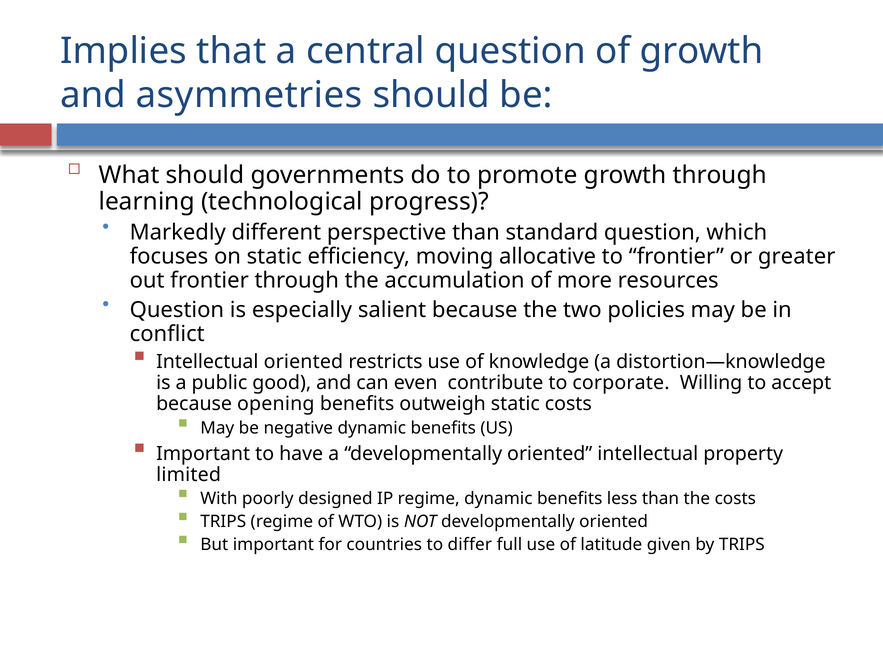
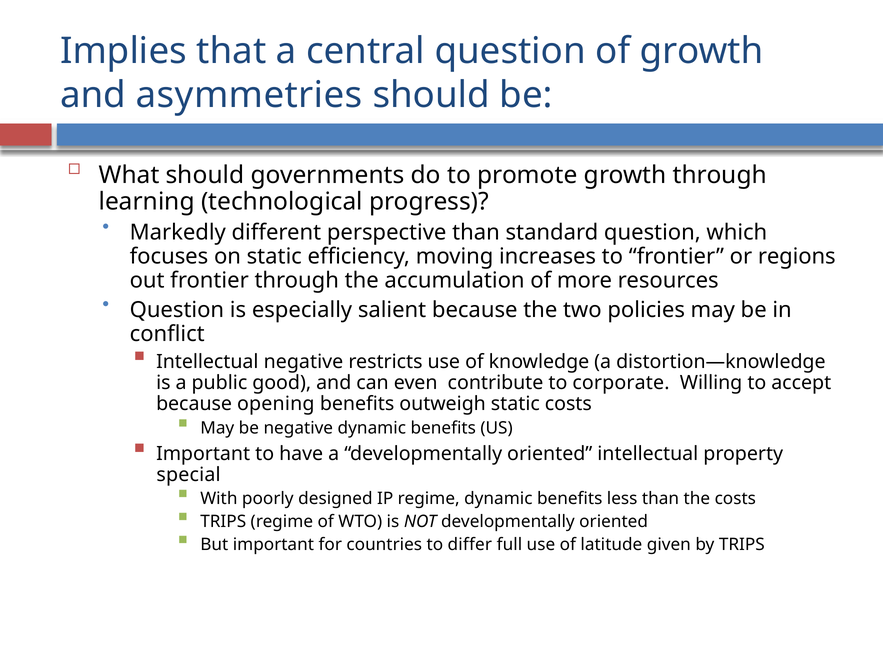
allocative: allocative -> increases (548, 257)
greater: greater -> regions (797, 257)
Intellectual oriented: oriented -> negative (303, 362)
limited: limited -> special (189, 475)
